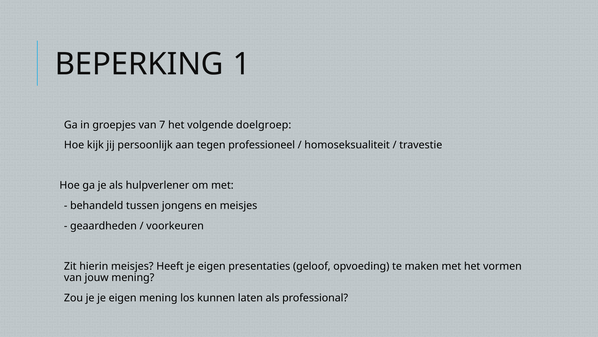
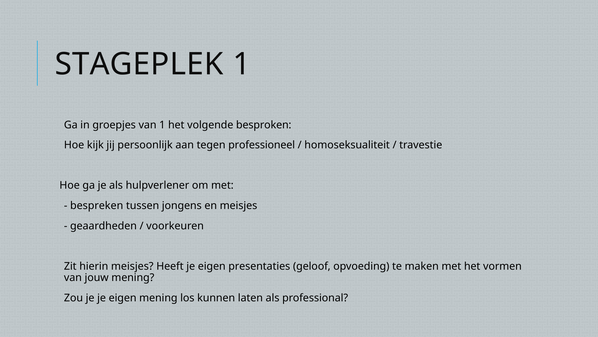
BEPERKING: BEPERKING -> STAGEPLEK (139, 64)
van 7: 7 -> 1 (162, 125)
doelgroep: doelgroep -> besproken (264, 125)
behandeld: behandeld -> bespreken (97, 205)
